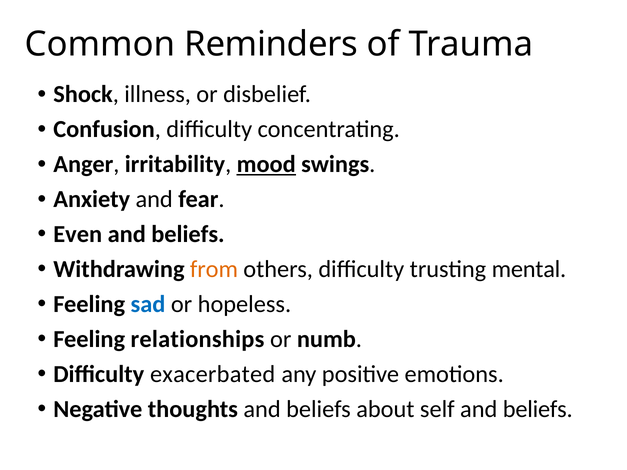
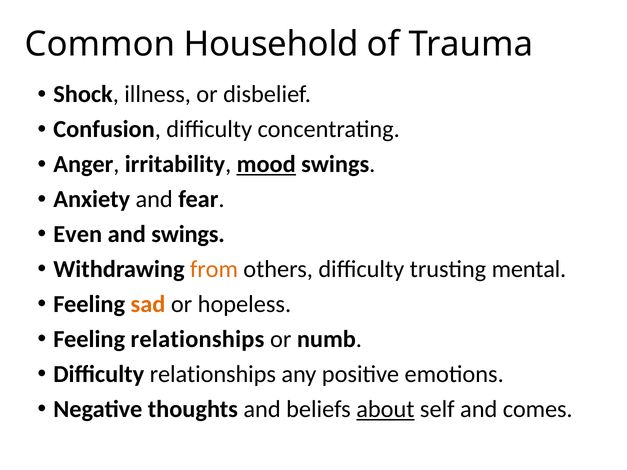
Reminders: Reminders -> Household (271, 44)
beliefs: beliefs -> swings (188, 235)
sad colour: blue -> orange (148, 305)
Difficulty exacerbated: exacerbated -> relationships (213, 375)
about underline: none -> present (385, 410)
self and beliefs: beliefs -> comes (538, 410)
